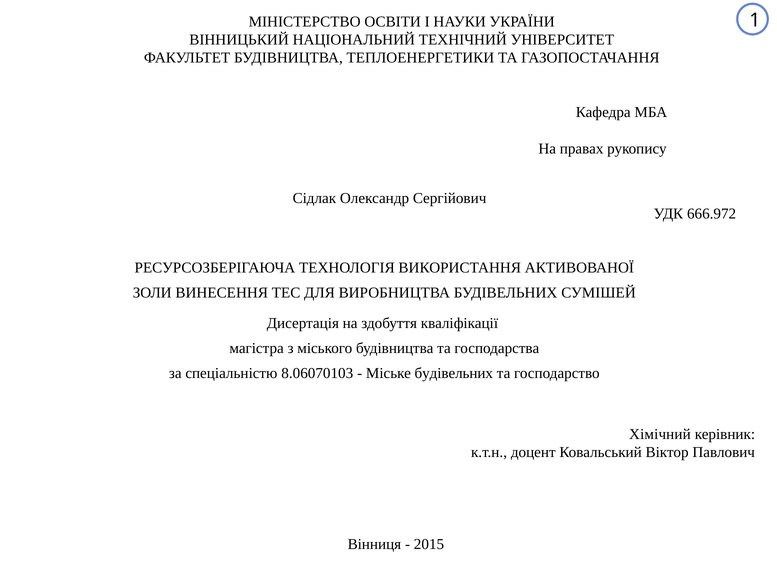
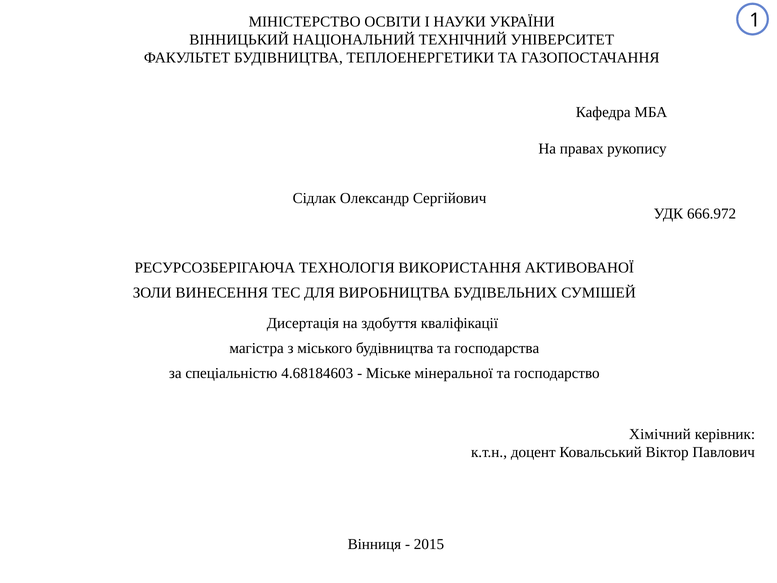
8.06070103: 8.06070103 -> 4.68184603 (317, 373)
Міське будівельних: будівельних -> мінеральної (454, 373)
